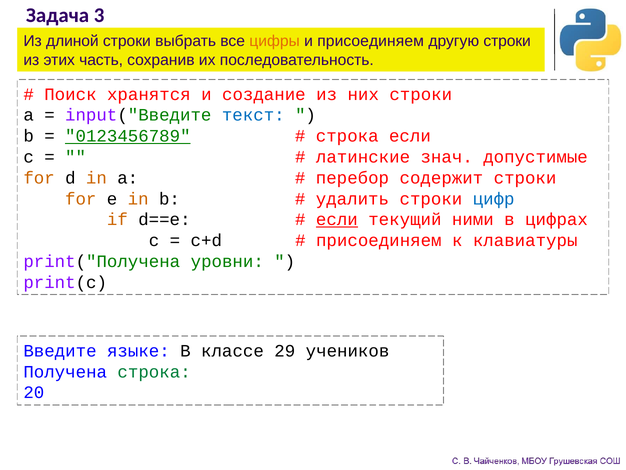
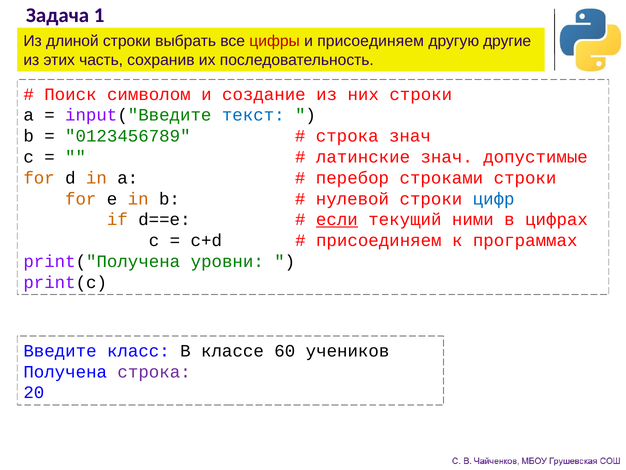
3: 3 -> 1 (99, 15)
цифры colour: orange -> red (275, 41)
другую строки: строки -> другие (507, 41)
хранятся: хранятся -> символом (149, 94)
0123456789 underline: present -> none (128, 136)
строка если: если -> знач (410, 136)
содержит: содержит -> строками (441, 178)
удалить: удалить -> нулевой (352, 199)
клавиатуры: клавиатуры -> программах (525, 240)
языке: языке -> класс (138, 351)
29: 29 -> 60 (285, 351)
строка colour: green -> purple (154, 371)
